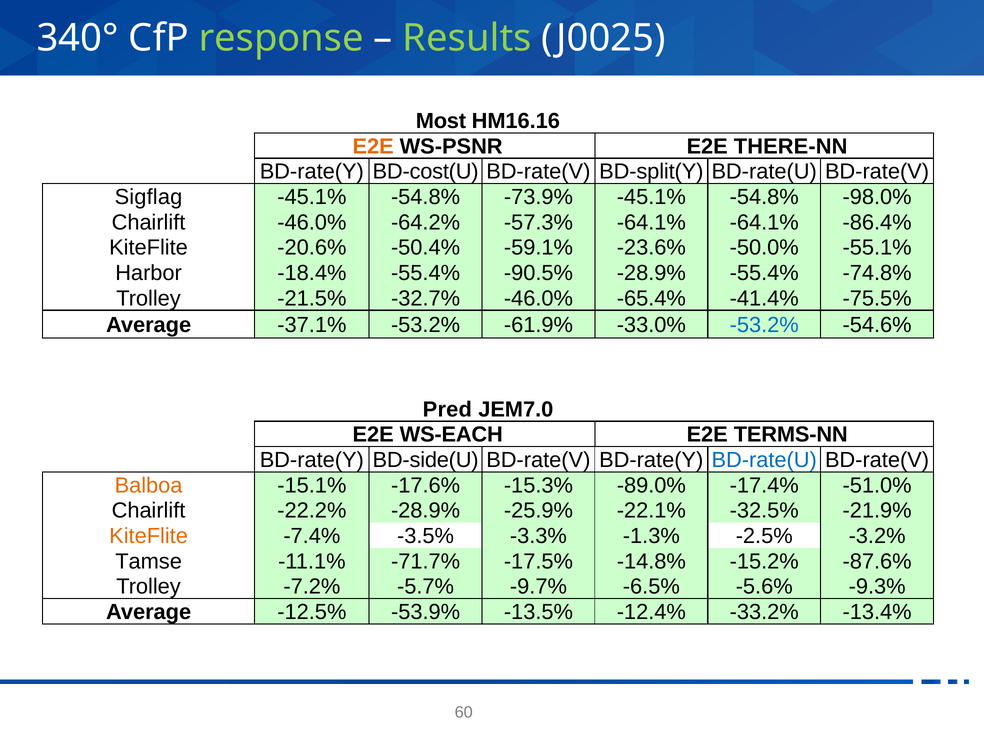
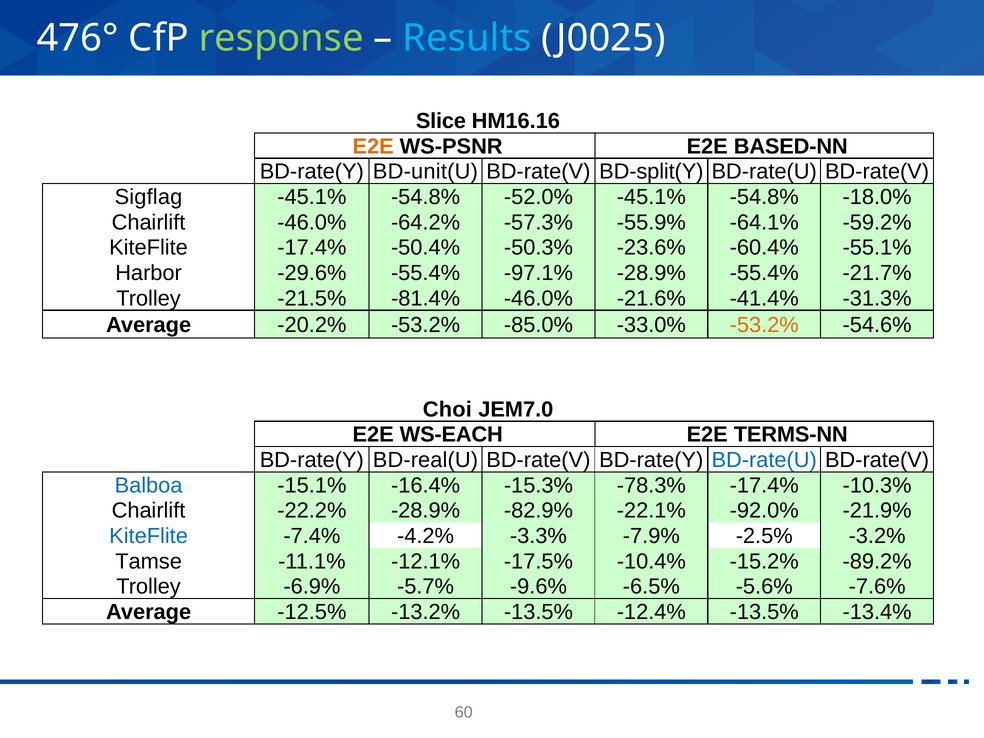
340°: 340° -> 476° (78, 38)
Results colour: light green -> light blue (467, 38)
Most: Most -> Slice (441, 121)
THERE-NN: THERE-NN -> BASED-NN (791, 146)
BD-cost(U: BD-cost(U -> BD-unit(U (425, 172)
-73.9%: -73.9% -> -52.0% (538, 197)
-98.0%: -98.0% -> -18.0% (877, 197)
-57.3% -64.1%: -64.1% -> -55.9% (651, 222)
-86.4%: -86.4% -> -59.2% (877, 222)
KiteFlite -20.6%: -20.6% -> -17.4% (312, 248)
-59.1%: -59.1% -> -50.3% (538, 248)
-50.0%: -50.0% -> -60.4% (764, 248)
-18.4%: -18.4% -> -29.6% (312, 273)
-90.5%: -90.5% -> -97.1% (538, 273)
-74.8%: -74.8% -> -21.7% (877, 273)
-32.7%: -32.7% -> -81.4% (426, 298)
-65.4%: -65.4% -> -21.6% (651, 298)
-75.5%: -75.5% -> -31.3% (877, 298)
-37.1%: -37.1% -> -20.2% (312, 325)
-61.9%: -61.9% -> -85.0% (538, 325)
-53.2% colour: blue -> orange (764, 325)
Pred: Pred -> Choi (447, 409)
BD-side(U: BD-side(U -> BD-real(U (425, 460)
Balboa colour: orange -> blue (149, 485)
-17.6%: -17.6% -> -16.4% (426, 485)
-89.0%: -89.0% -> -78.3% (651, 485)
-51.0%: -51.0% -> -10.3% (877, 485)
-25.9%: -25.9% -> -82.9% (538, 511)
-32.5%: -32.5% -> -92.0% (764, 511)
KiteFlite colour: orange -> blue (149, 536)
-3.5%: -3.5% -> -4.2% (426, 536)
-1.3%: -1.3% -> -7.9% (651, 536)
-71.7%: -71.7% -> -12.1% (426, 561)
-14.8%: -14.8% -> -10.4% (651, 561)
-87.6%: -87.6% -> -89.2% (877, 561)
-7.2%: -7.2% -> -6.9% (312, 587)
-9.7%: -9.7% -> -9.6% (538, 587)
-9.3%: -9.3% -> -7.6% (877, 587)
-53.9%: -53.9% -> -13.2% (426, 612)
-12.4% -33.2%: -33.2% -> -13.5% (764, 612)
